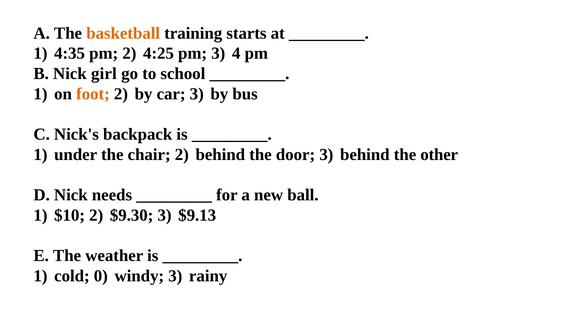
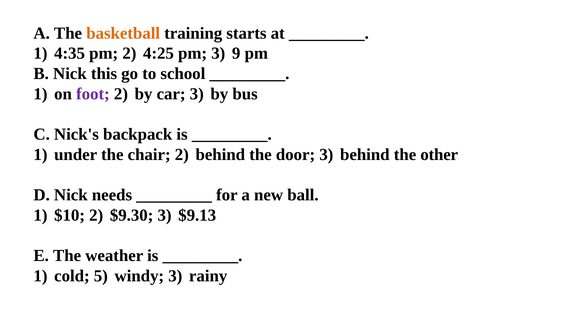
4: 4 -> 9 (236, 53)
girl: girl -> this (104, 74)
foot colour: orange -> purple (93, 94)
0: 0 -> 5 (101, 276)
